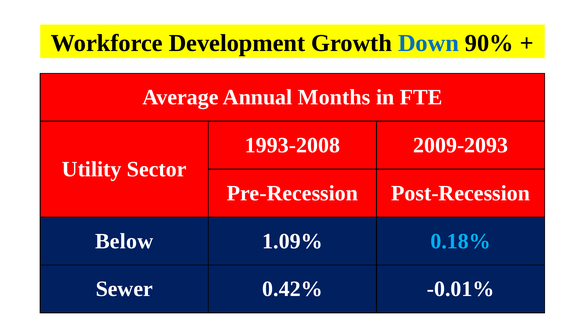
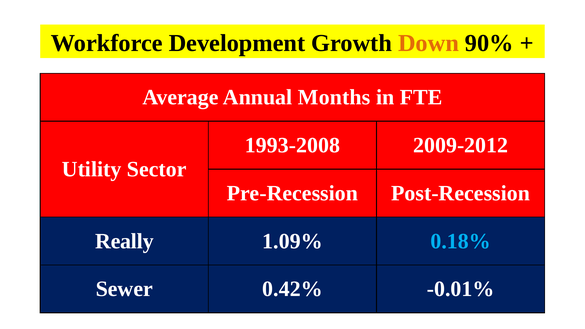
Down colour: blue -> orange (428, 43)
2009-2093: 2009-2093 -> 2009-2012 (461, 145)
Below: Below -> Really (124, 241)
